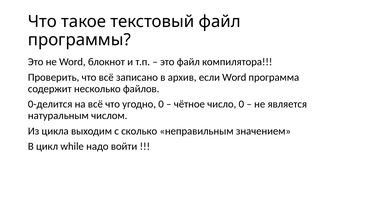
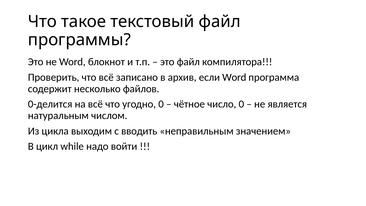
сколько: сколько -> вводить (139, 131)
